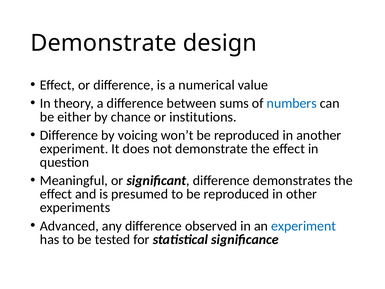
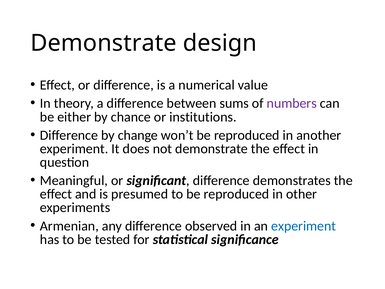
numbers colour: blue -> purple (292, 103)
voicing: voicing -> change (138, 135)
Advanced: Advanced -> Armenian (69, 226)
